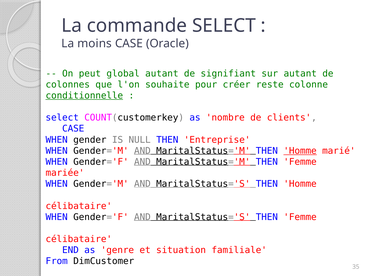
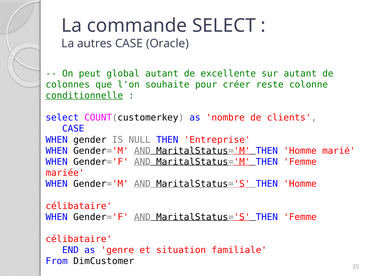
moins: moins -> autres (95, 43)
signifiant: signifiant -> excellente (228, 74)
Homme underline: present -> none (300, 151)
